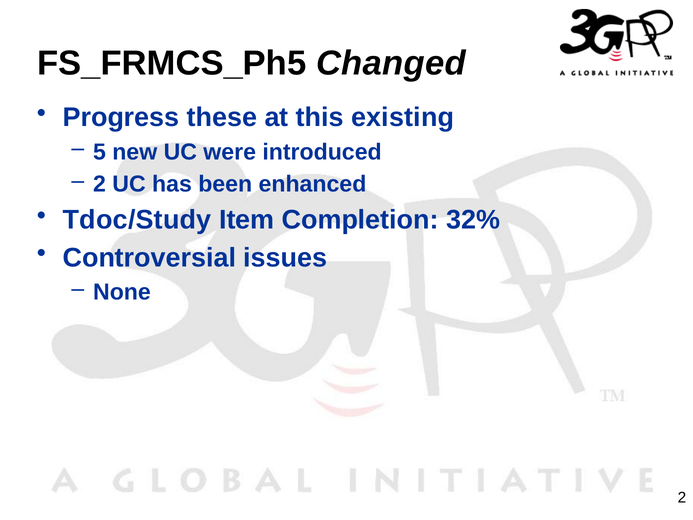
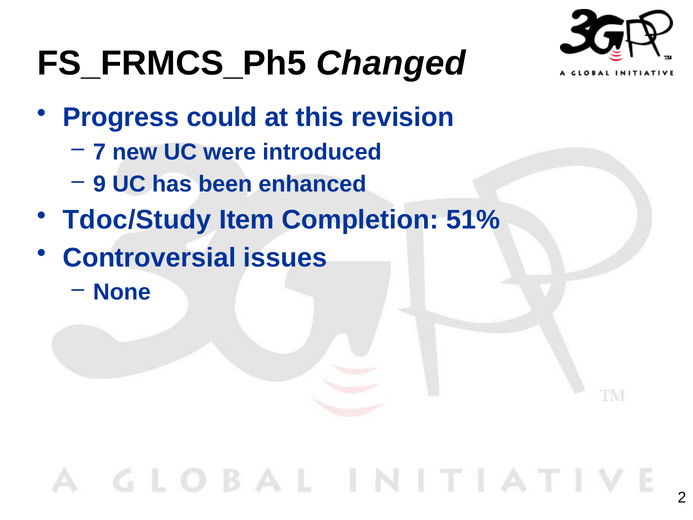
these: these -> could (222, 118)
existing: existing -> revision (403, 118)
5: 5 -> 7 (100, 152)
2: 2 -> 9 (100, 184)
32%: 32% -> 51% (473, 220)
